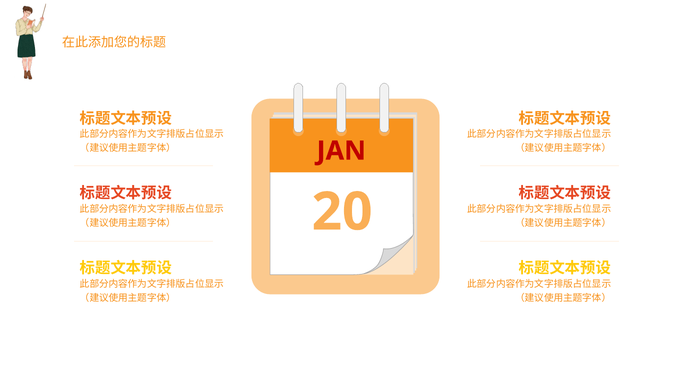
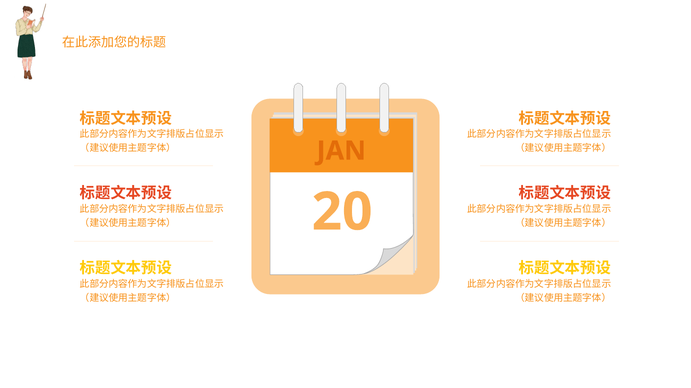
JAN colour: red -> orange (341, 151)
